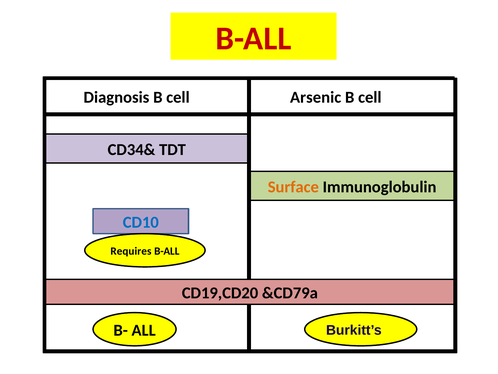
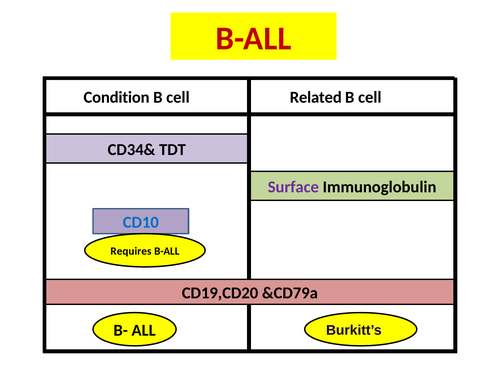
Diagnosis: Diagnosis -> Condition (117, 97)
Arsenic: Arsenic -> Related (316, 97)
Surface colour: orange -> purple (293, 187)
